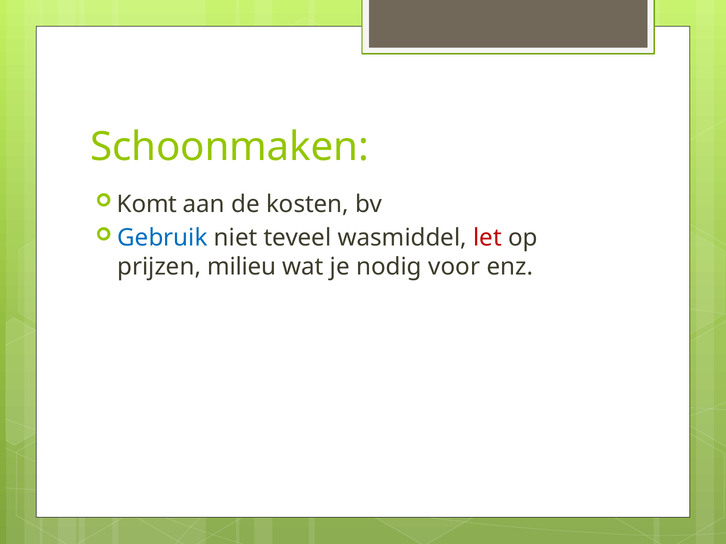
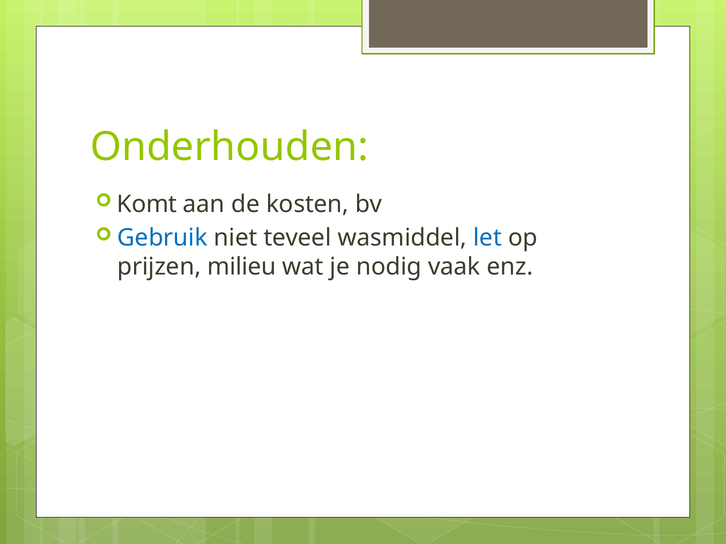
Schoonmaken: Schoonmaken -> Onderhouden (229, 147)
let colour: red -> blue (487, 238)
voor: voor -> vaak (454, 267)
